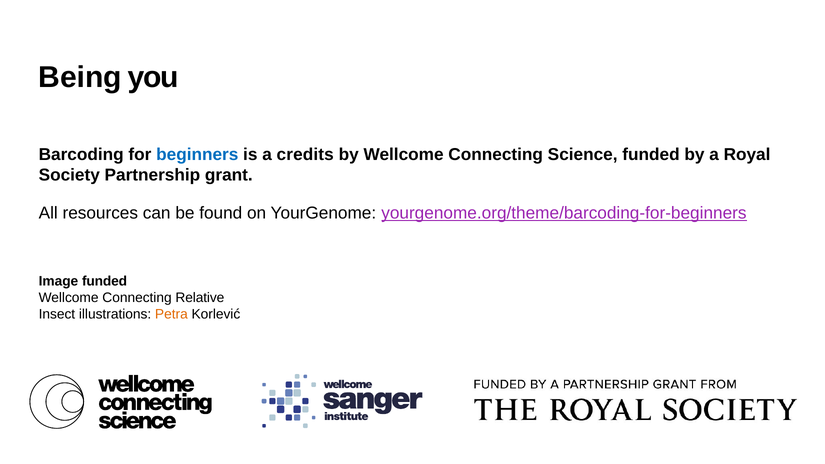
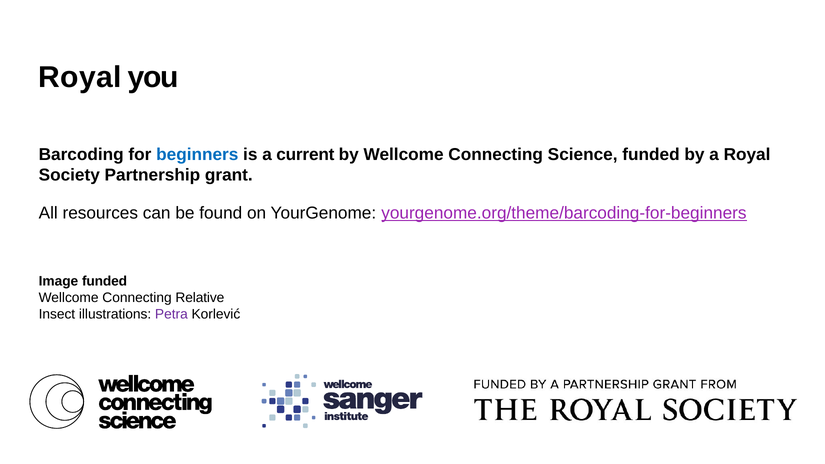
Being: Being -> Royal (80, 78)
credits: credits -> current (305, 154)
Petra colour: orange -> purple (171, 314)
